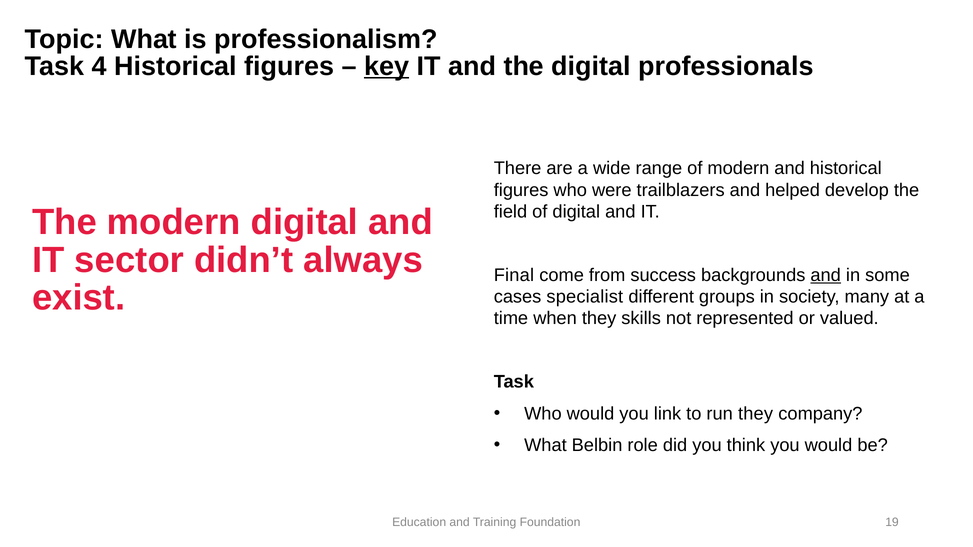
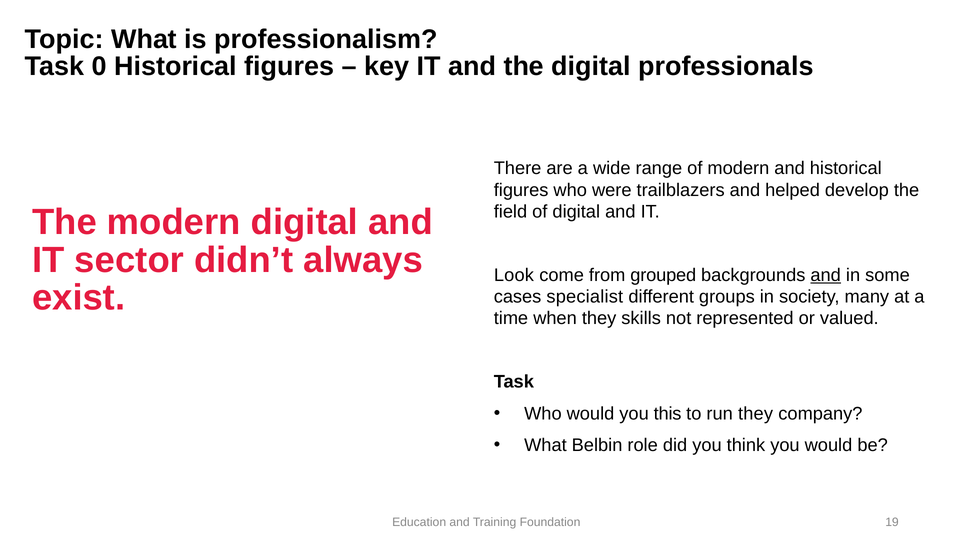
4: 4 -> 0 (99, 66)
key underline: present -> none (387, 66)
Final: Final -> Look (514, 275)
success: success -> grouped (663, 275)
link: link -> this (668, 414)
